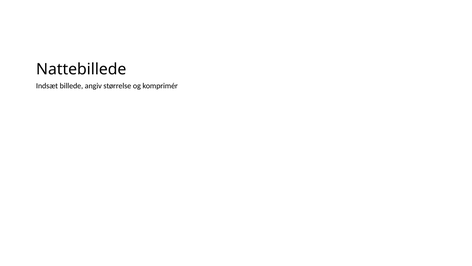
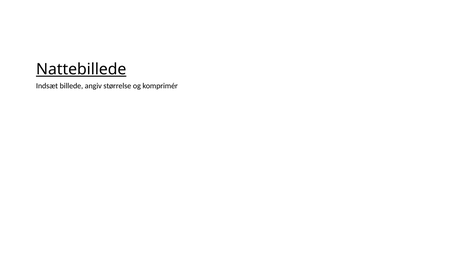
Nattebillede underline: none -> present (81, 69)
